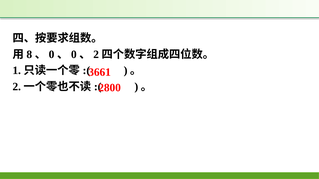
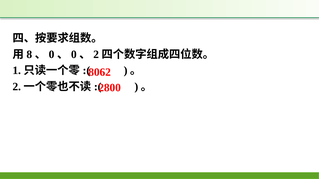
3661: 3661 -> 8062 (100, 72)
